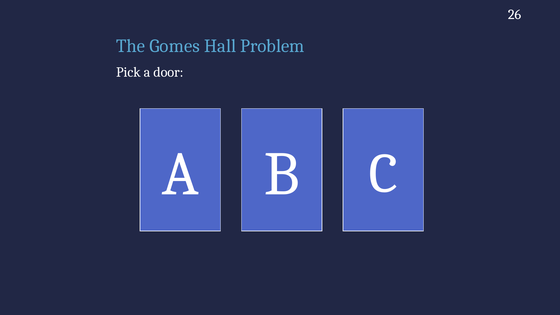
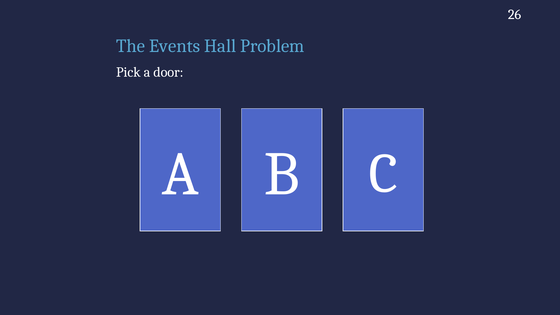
Gomes: Gomes -> Events (175, 46)
